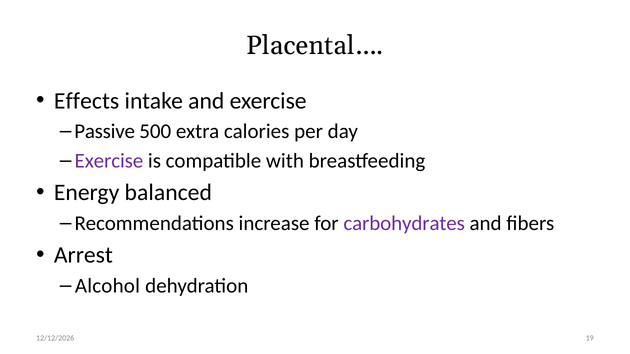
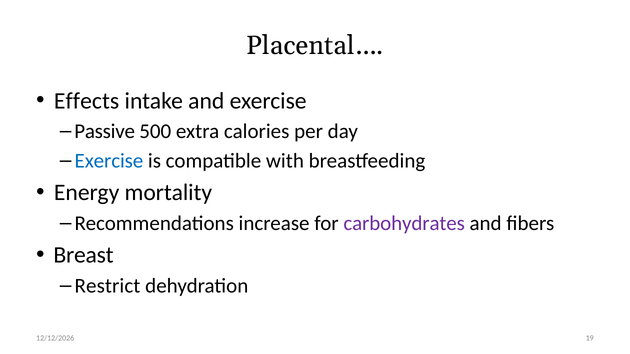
Exercise colour: purple -> blue (109, 161)
balanced: balanced -> mortality (168, 193)
Arrest: Arrest -> Breast (84, 255)
Alcohol: Alcohol -> Restrict (107, 286)
